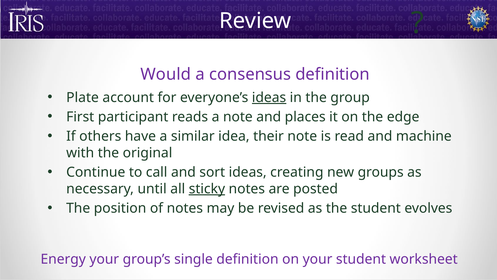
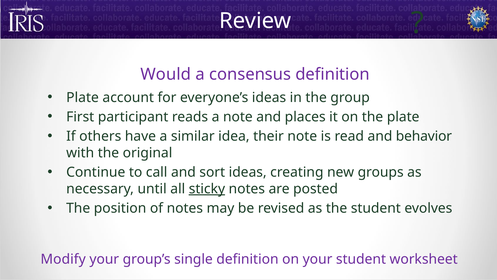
ideas underline: present -> none (269, 97)
the edge: edge -> plate (403, 117)
machine: machine -> behavior (424, 136)
Energy: Energy -> Modify (63, 259)
